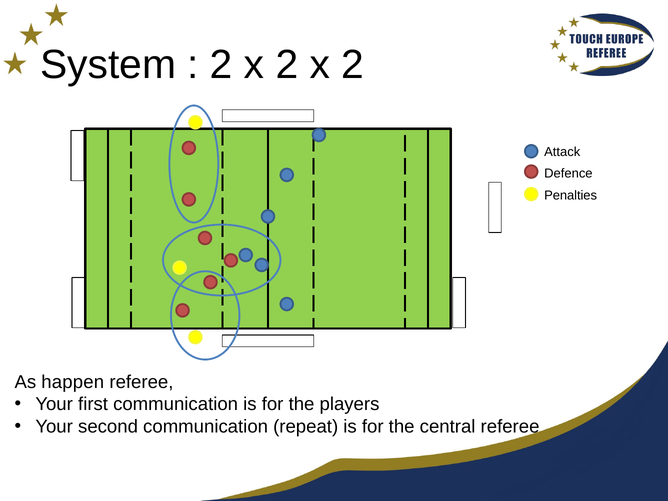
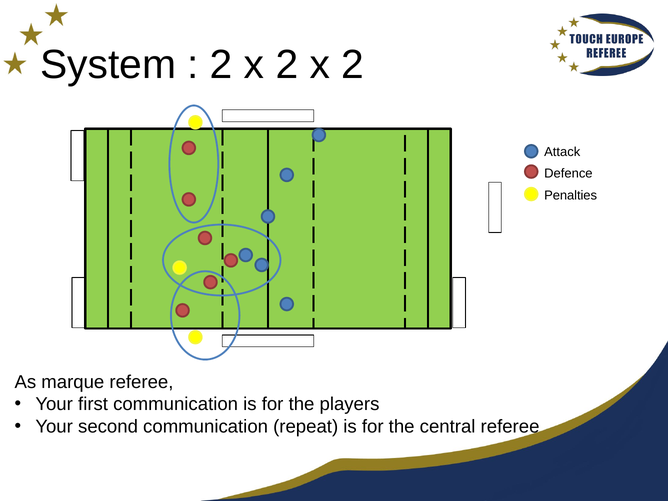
happen: happen -> marque (73, 382)
